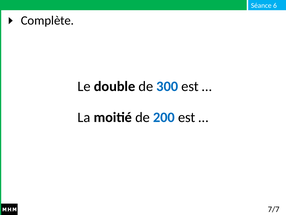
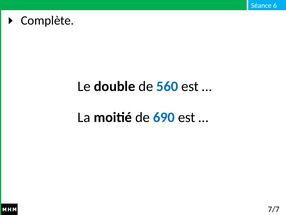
300: 300 -> 560 (167, 86)
200: 200 -> 690 (164, 117)
